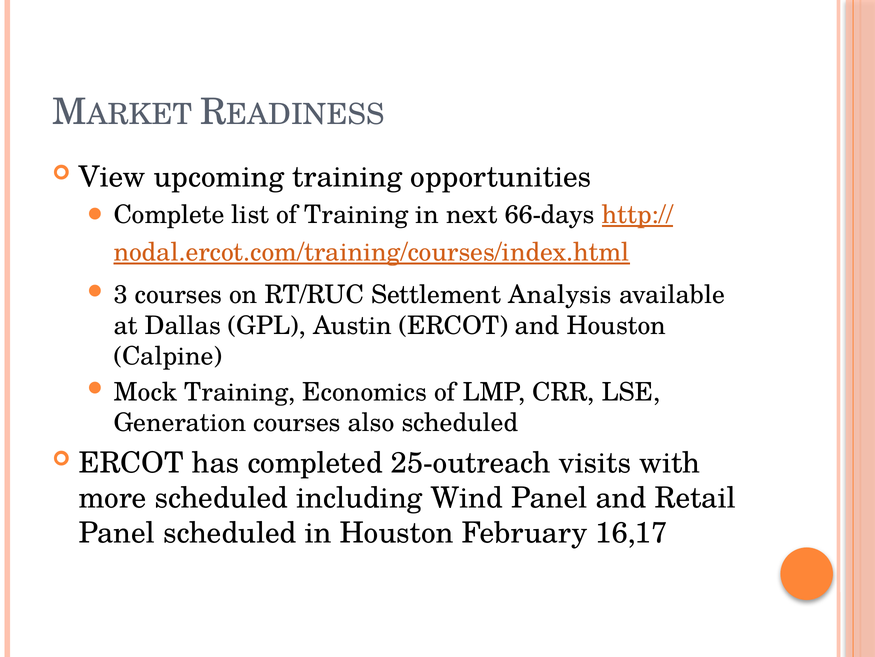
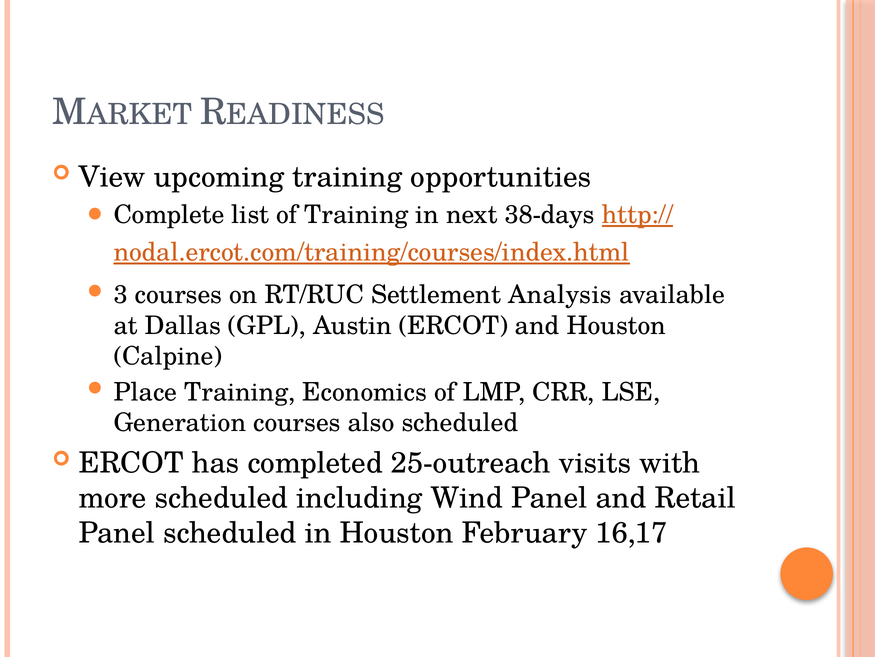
66-days: 66-days -> 38-days (550, 215)
Mock: Mock -> Place (145, 392)
